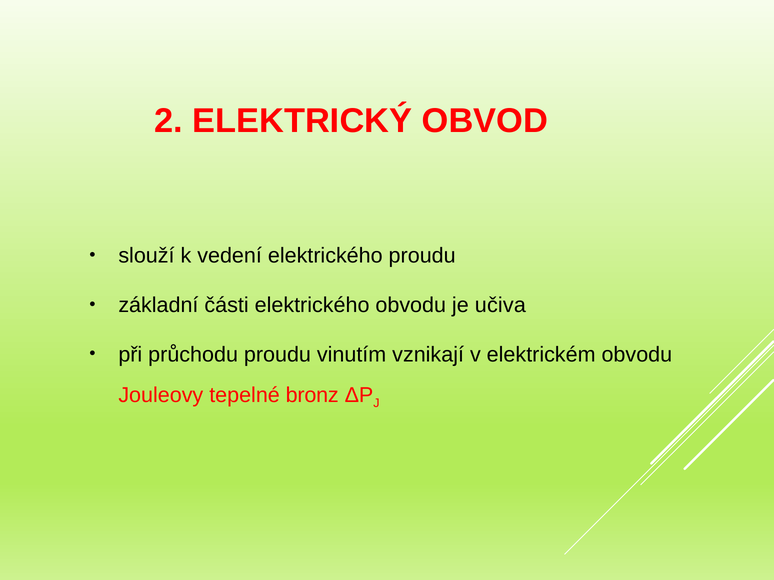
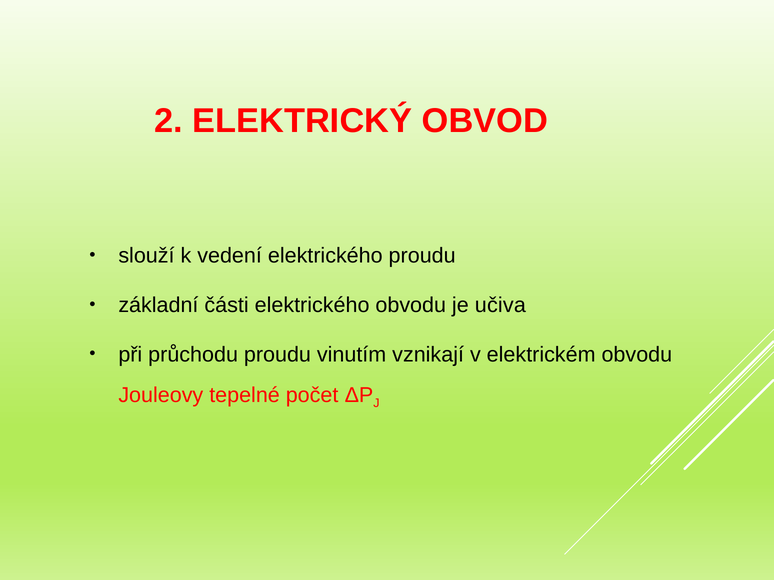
bronz: bronz -> počet (312, 395)
